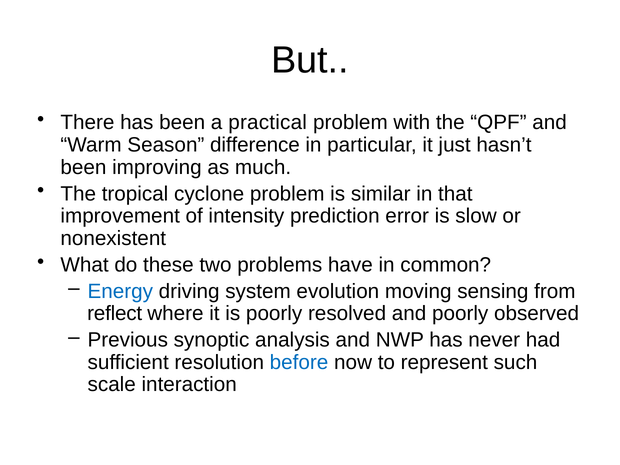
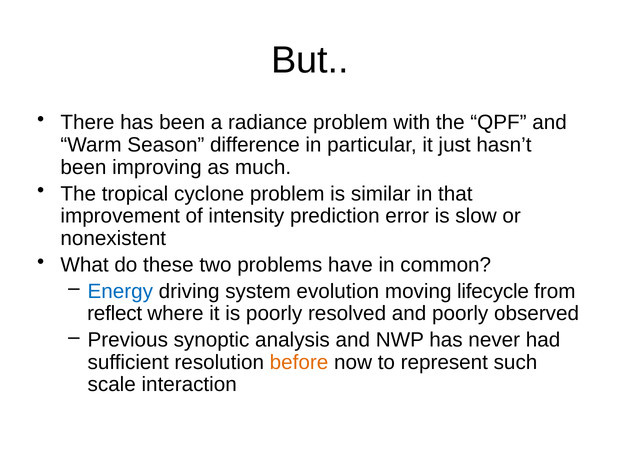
practical: practical -> radiance (268, 123)
sensing: sensing -> lifecycle (493, 291)
before colour: blue -> orange (299, 362)
